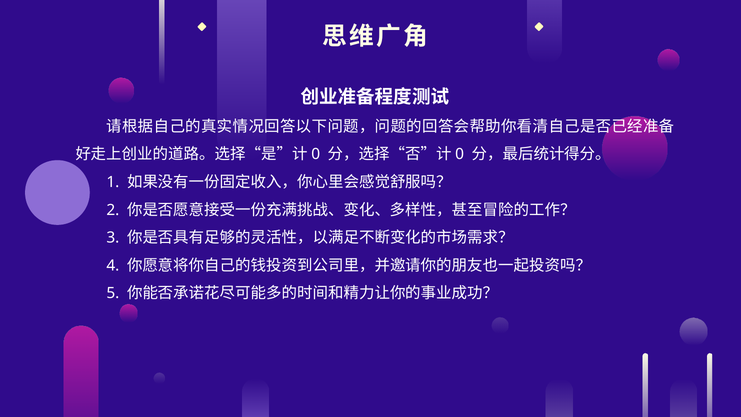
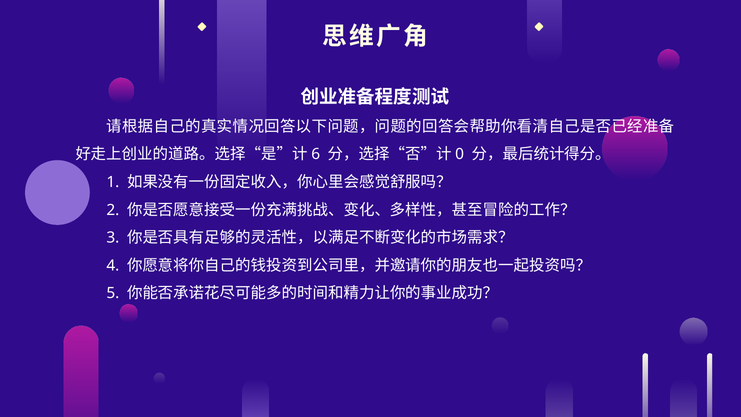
0: 0 -> 6 (316, 154)
